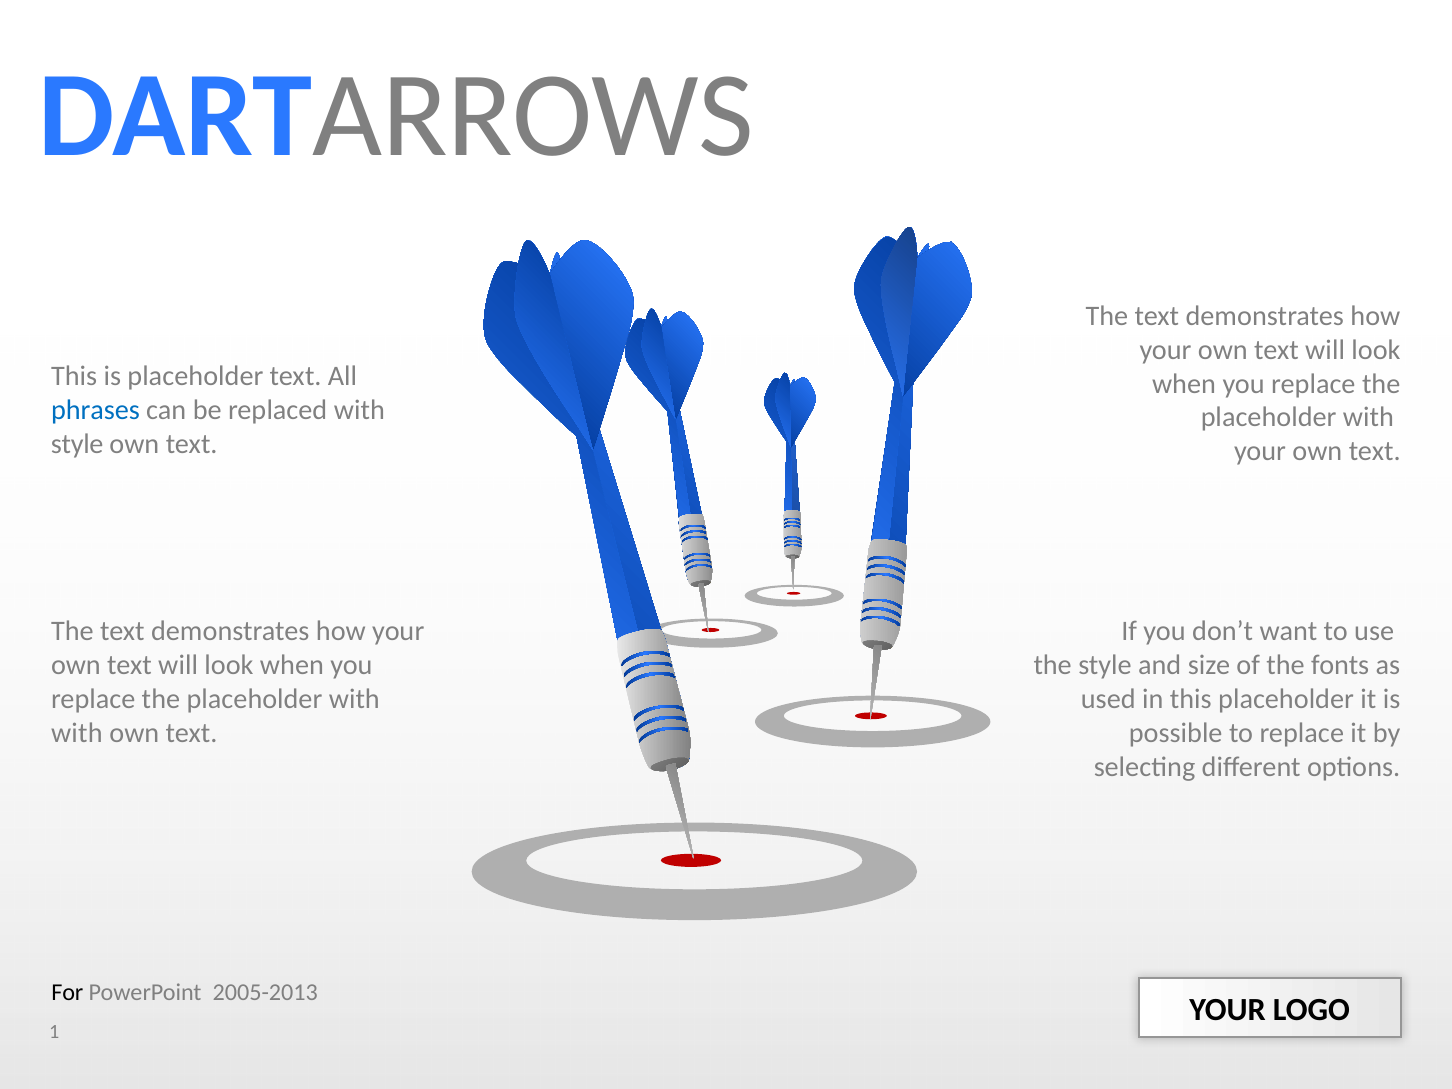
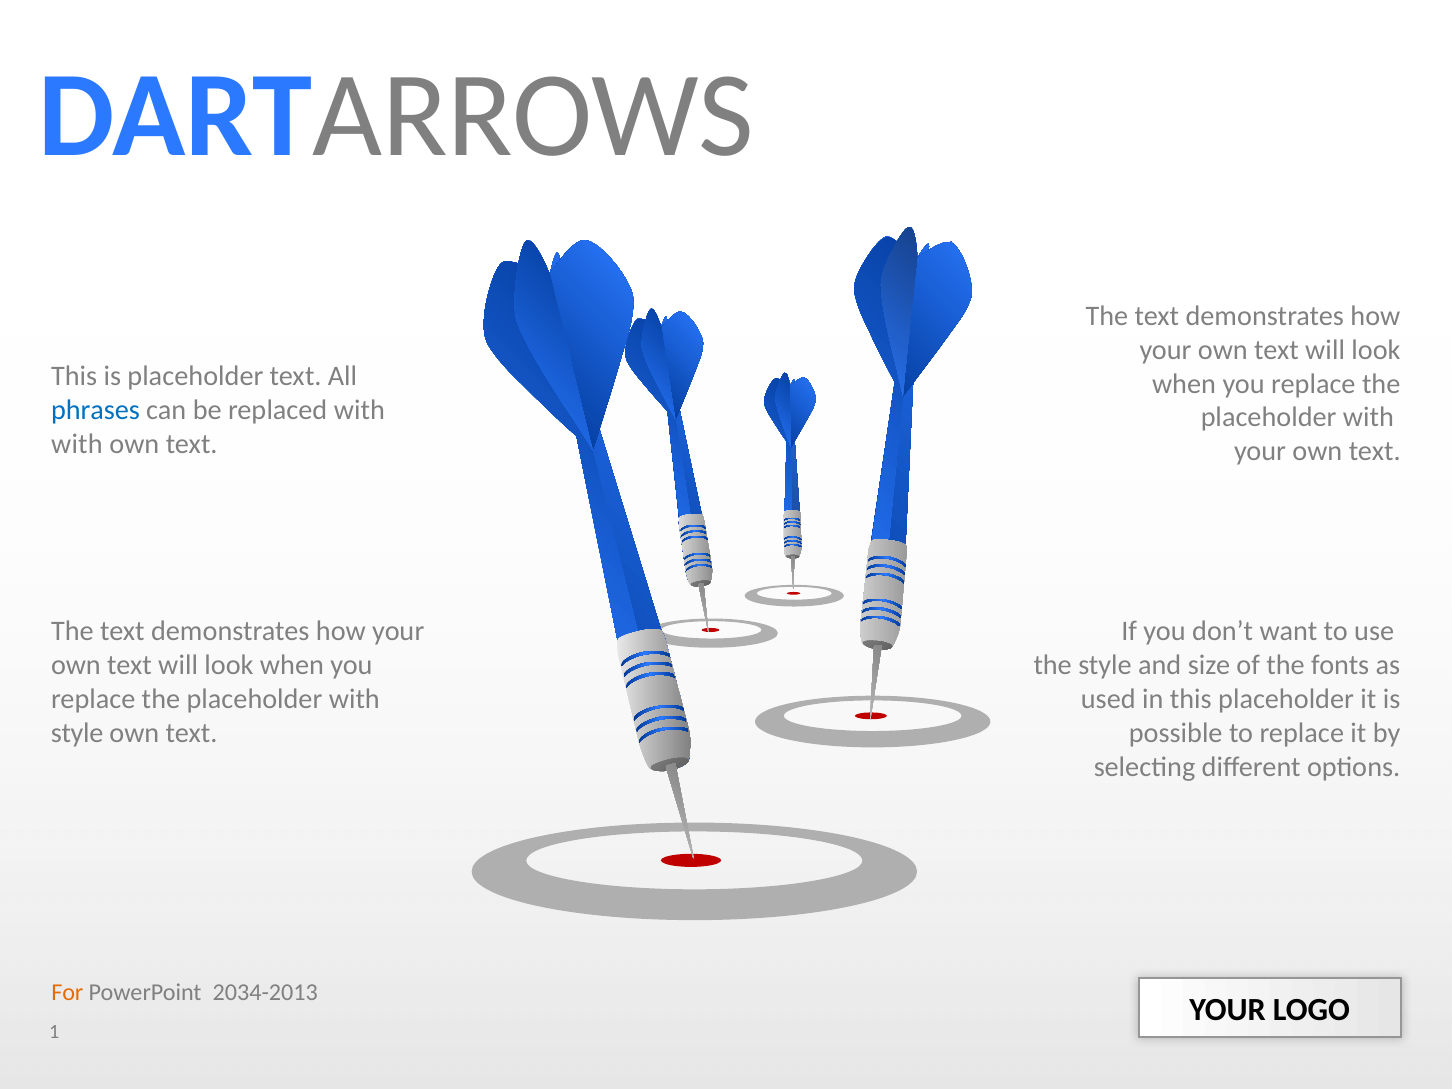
style: style -> with (77, 444)
with: with -> style (77, 733)
For colour: black -> orange (67, 992)
2005-2013: 2005-2013 -> 2034-2013 (265, 992)
